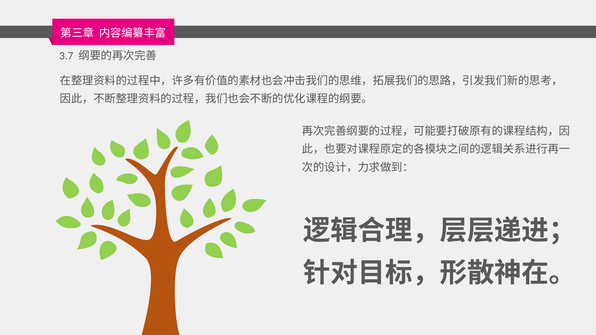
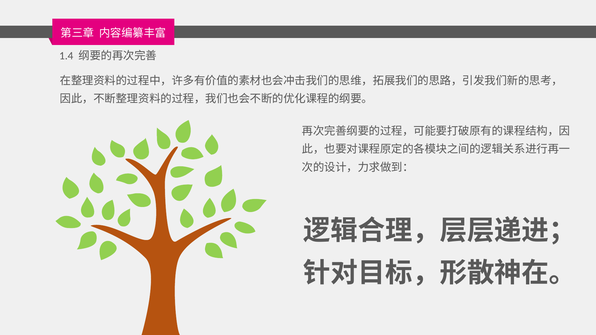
3.7: 3.7 -> 1.4 (66, 56)
